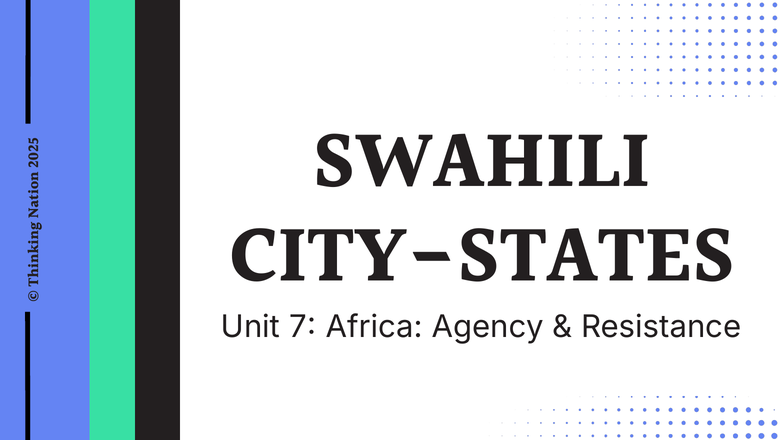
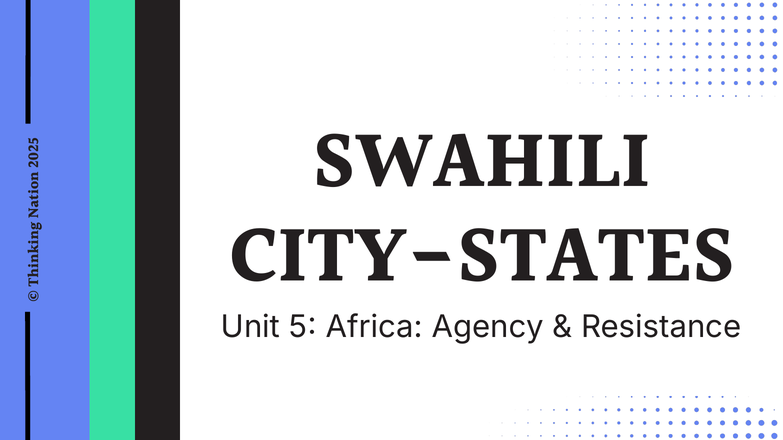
Unit 7: 7 -> 5 (303, 328)
